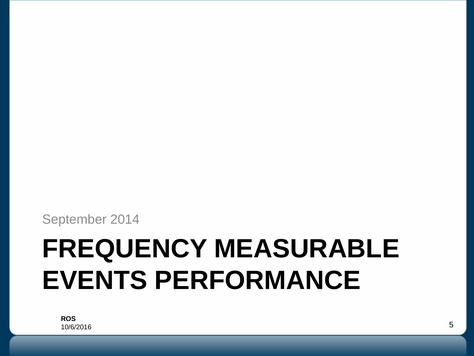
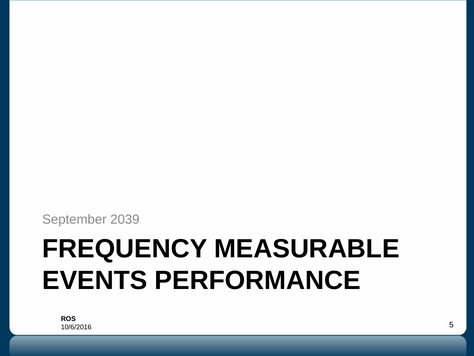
2014: 2014 -> 2039 (125, 219)
